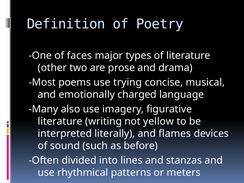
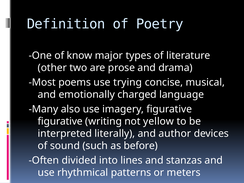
faces: faces -> know (80, 56)
literature: literature -> figurative (60, 121)
flames: flames -> author (175, 134)
